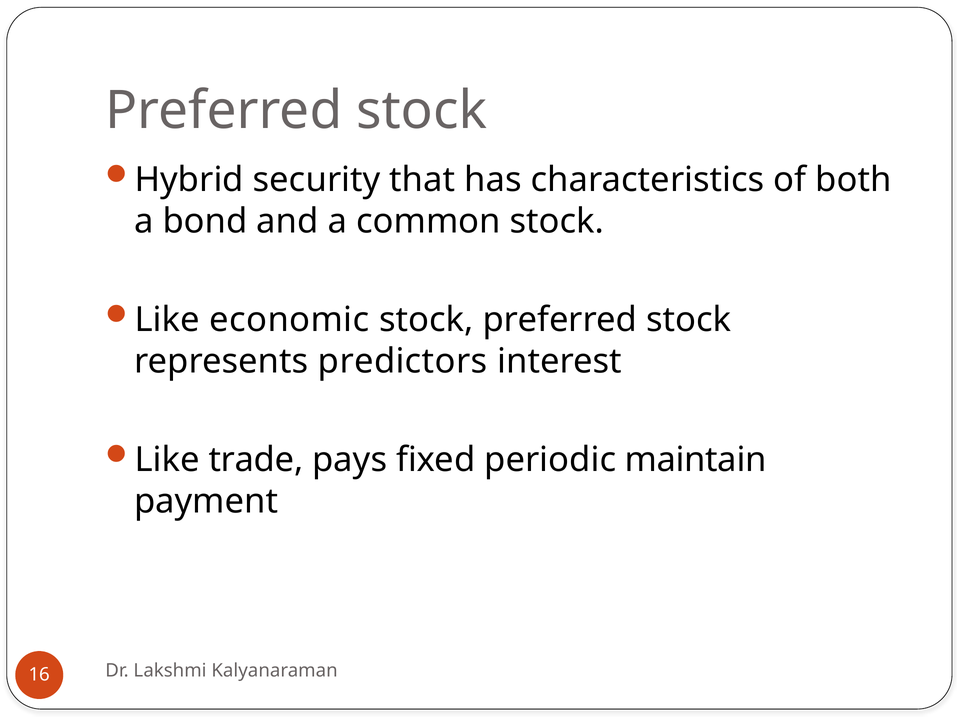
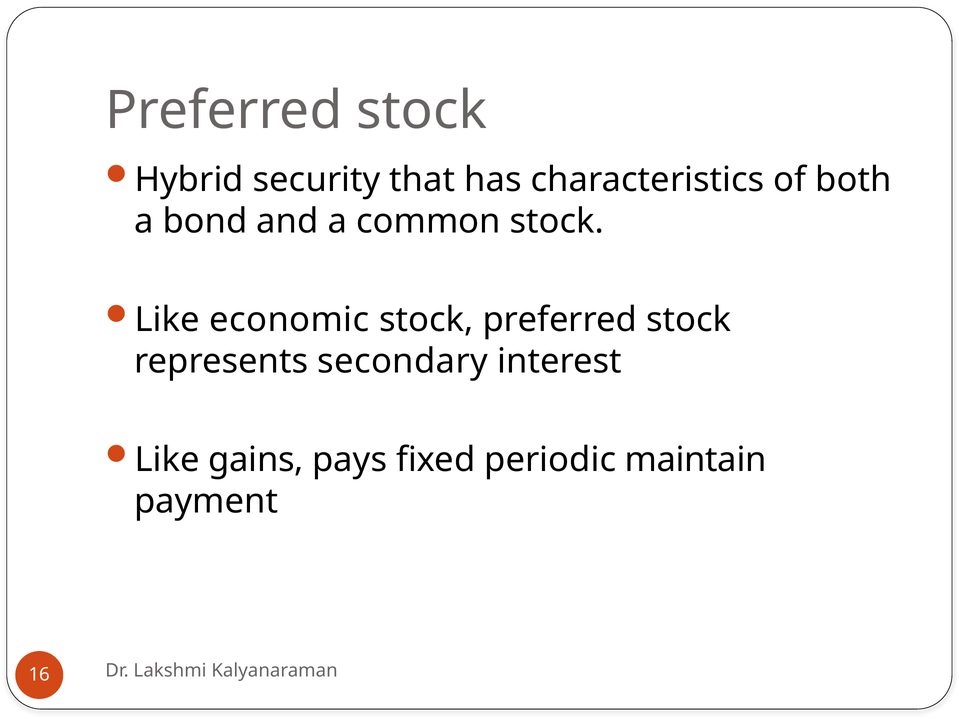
predictors: predictors -> secondary (403, 361)
trade: trade -> gains (256, 460)
